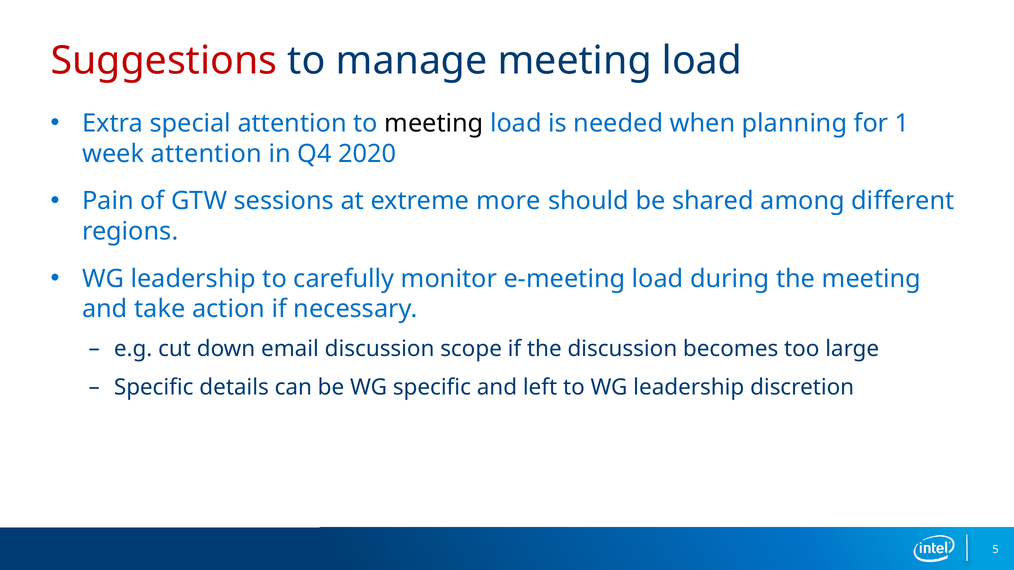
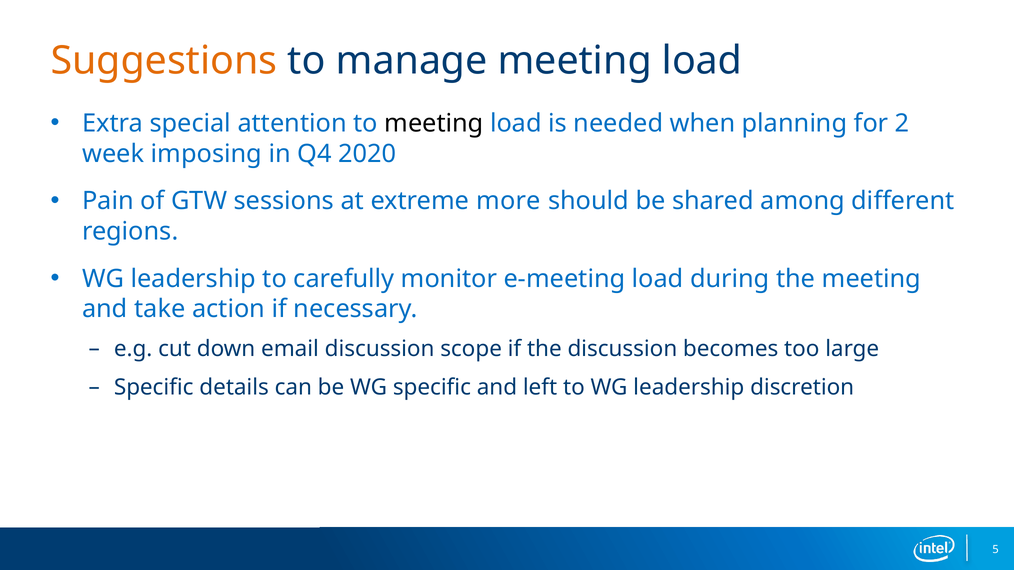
Suggestions colour: red -> orange (164, 61)
1: 1 -> 2 (902, 123)
week attention: attention -> imposing (206, 154)
